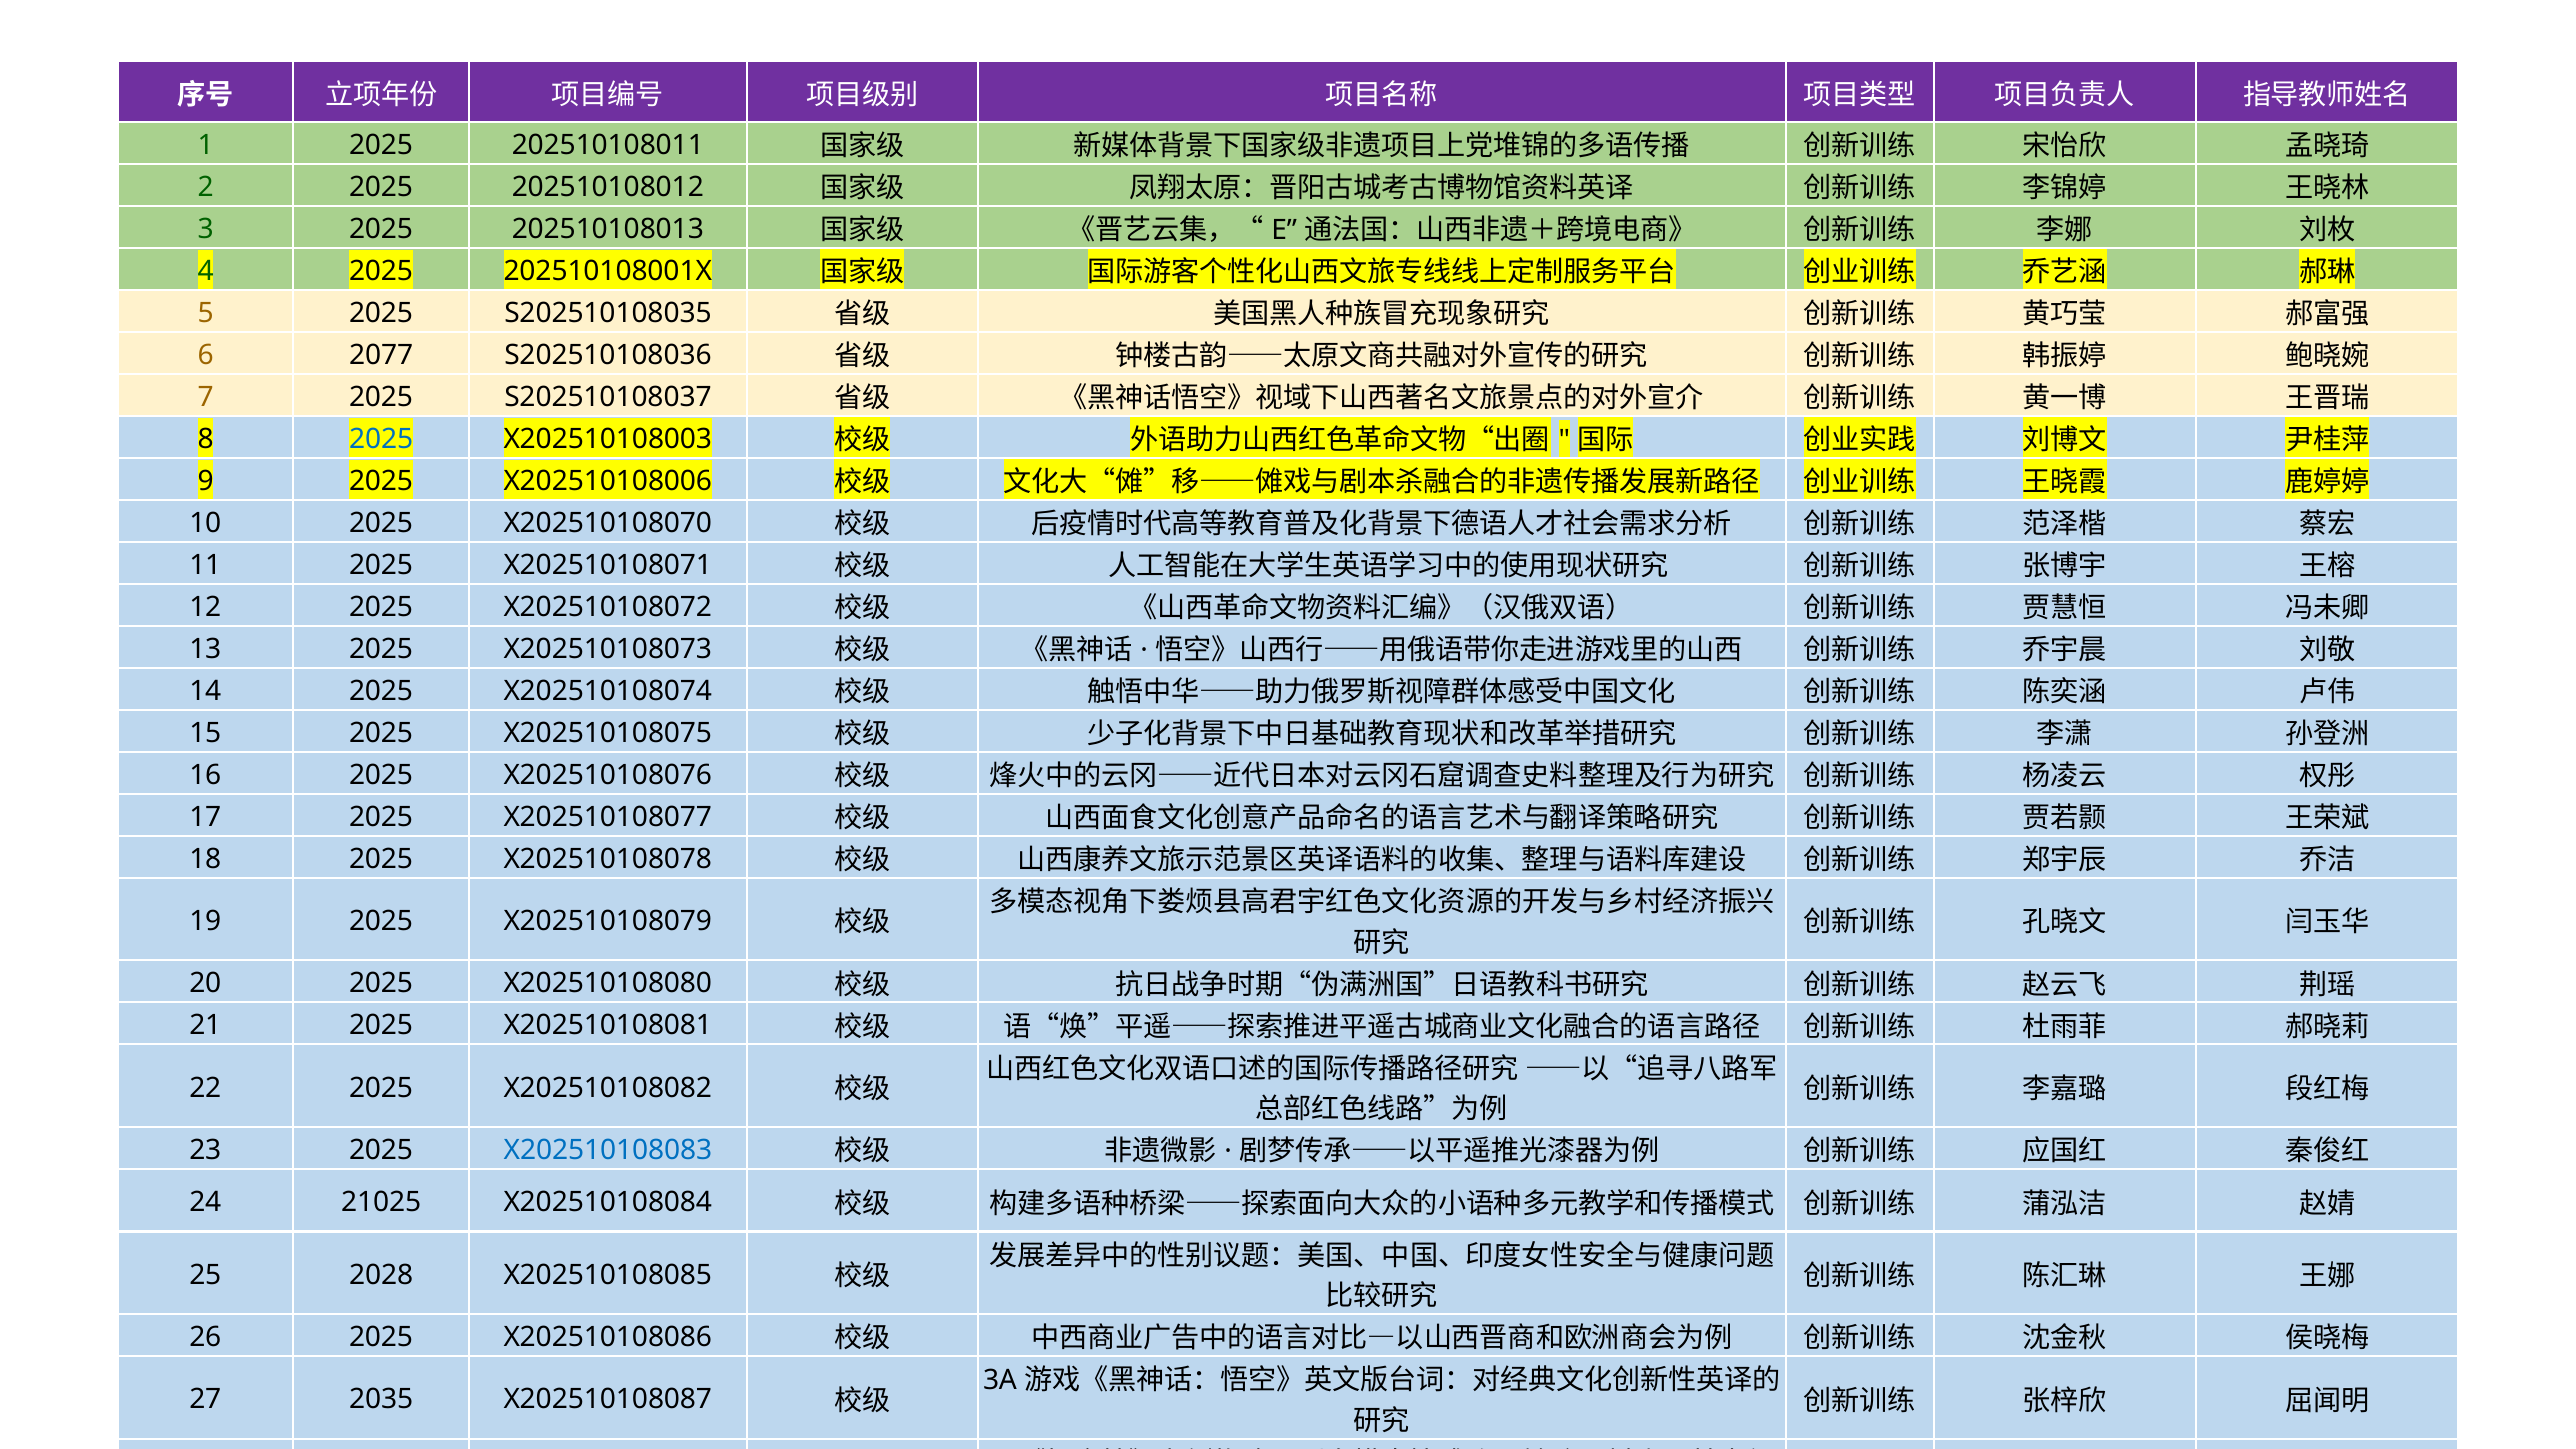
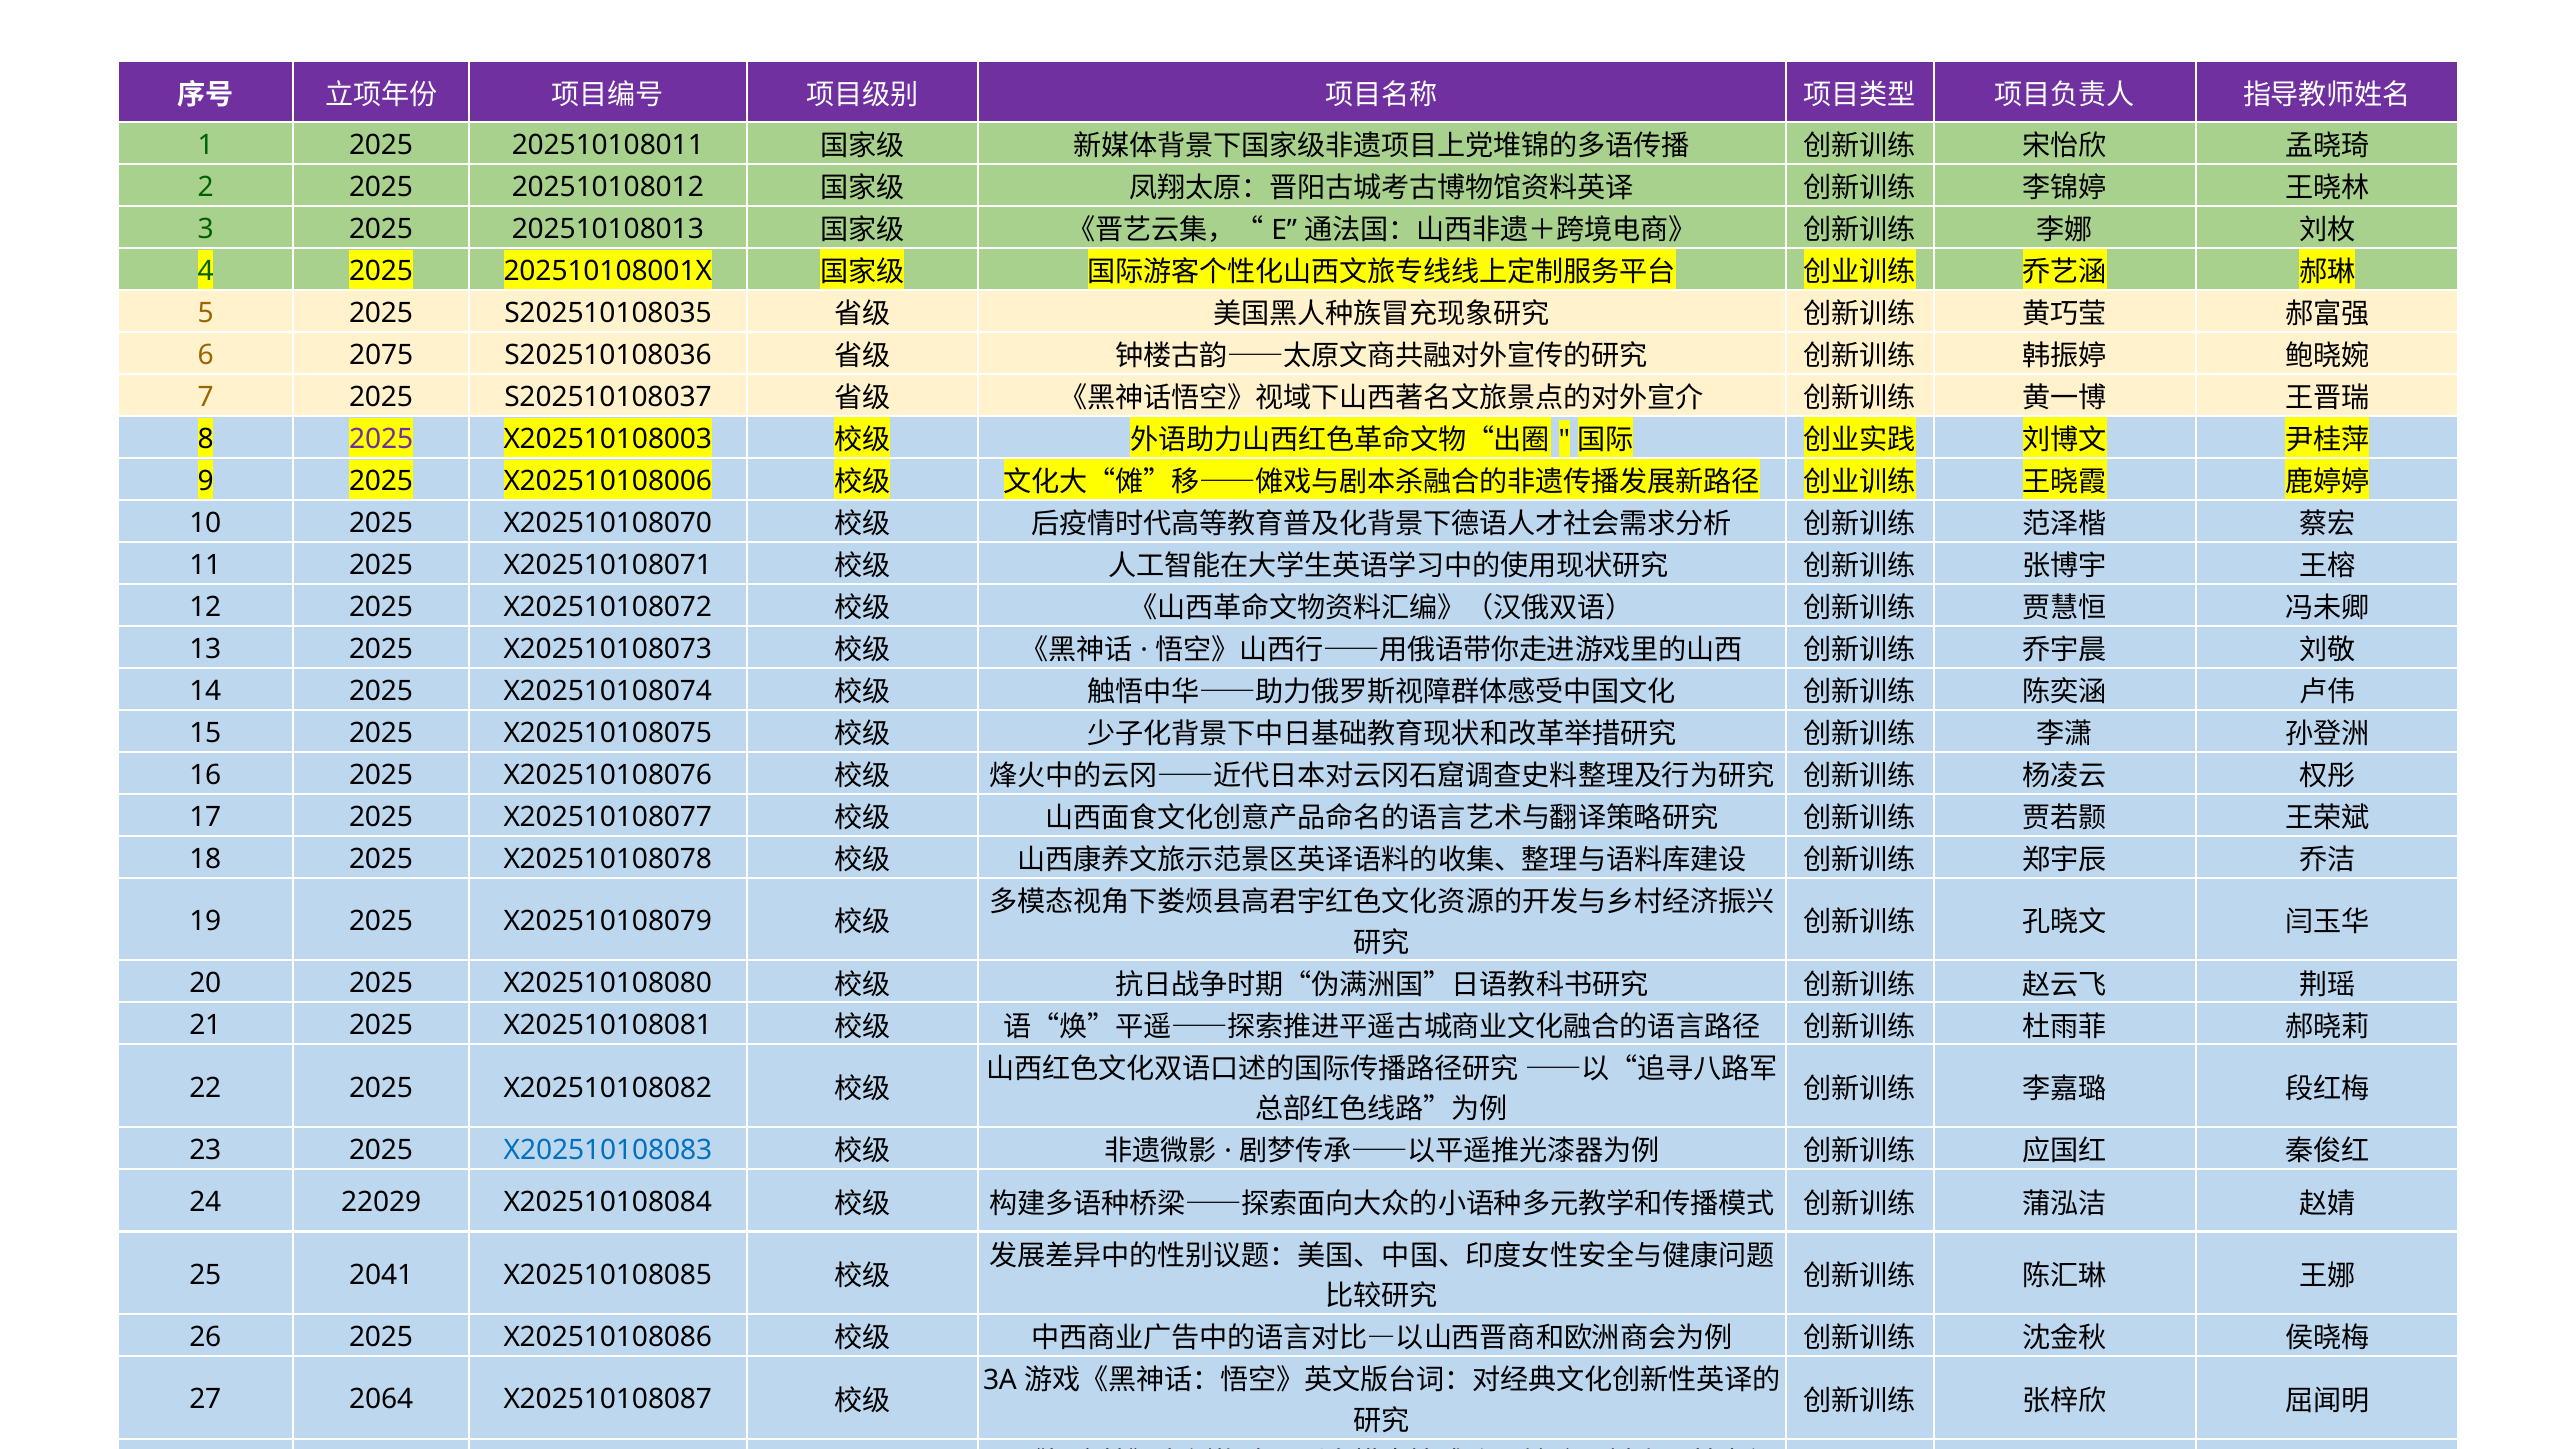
2077: 2077 -> 2075 (381, 355)
2025 colour: blue -> purple (381, 439)
21025: 21025 -> 22029 (381, 1202)
2028: 2028 -> 2041 (381, 1275)
2035: 2035 -> 2064 (381, 1400)
